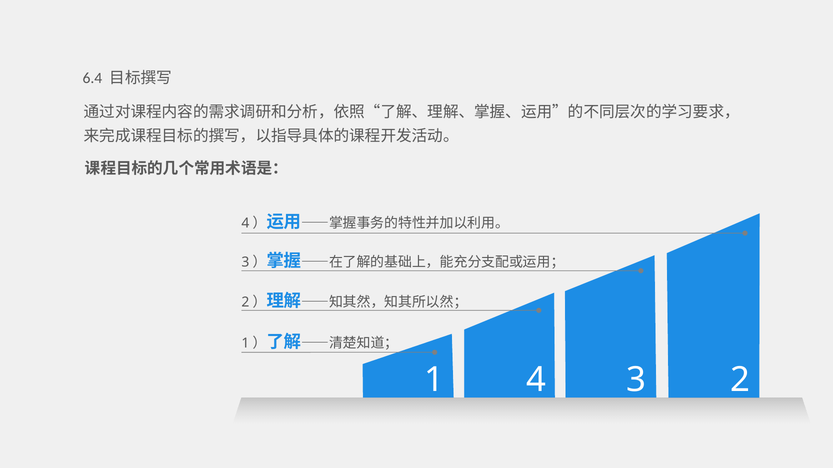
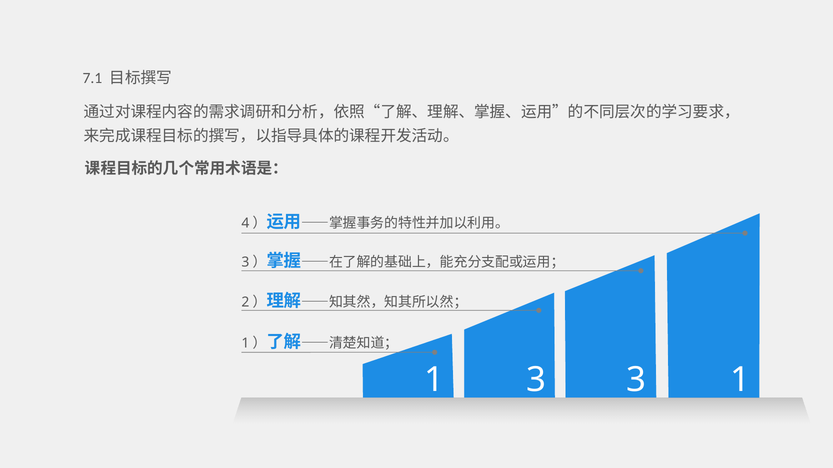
6.4: 6.4 -> 7.1 (92, 78)
1 4: 4 -> 3 (536, 380)
3 2: 2 -> 1 (740, 380)
